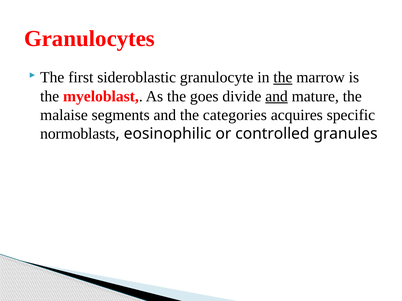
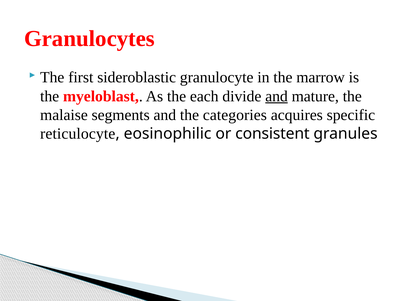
the underline: present -> none (283, 78)
goes: goes -> each (204, 96)
normoblasts: normoblasts -> reticulocyte (78, 134)
controlled: controlled -> consistent (272, 134)
